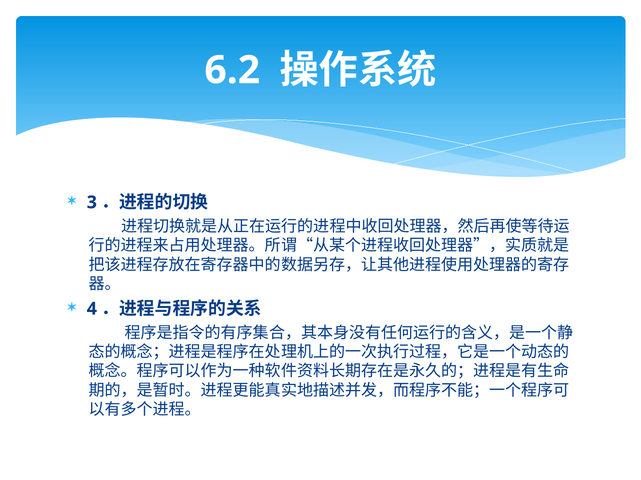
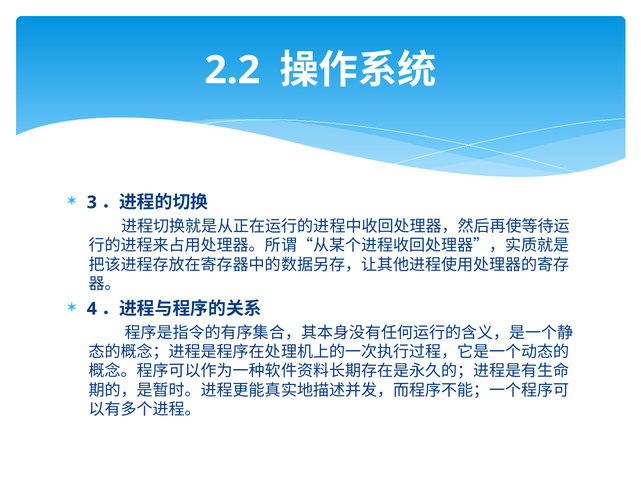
6.2: 6.2 -> 2.2 (232, 70)
